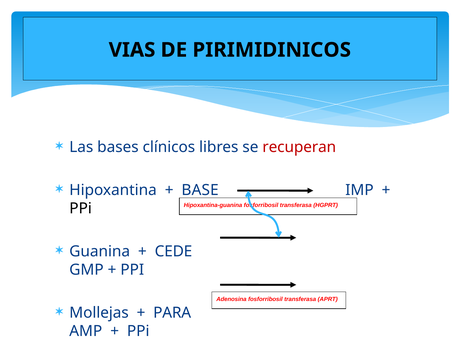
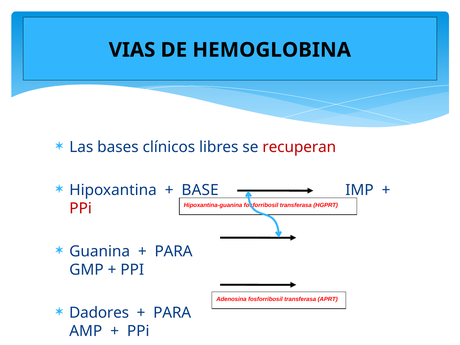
PIRIMIDINICOS: PIRIMIDINICOS -> HEMOGLOBINA (272, 50)
PPi colour: black -> red (81, 209)
CEDE: CEDE -> PARA (174, 252)
Mollejas: Mollejas -> Dadores (99, 313)
